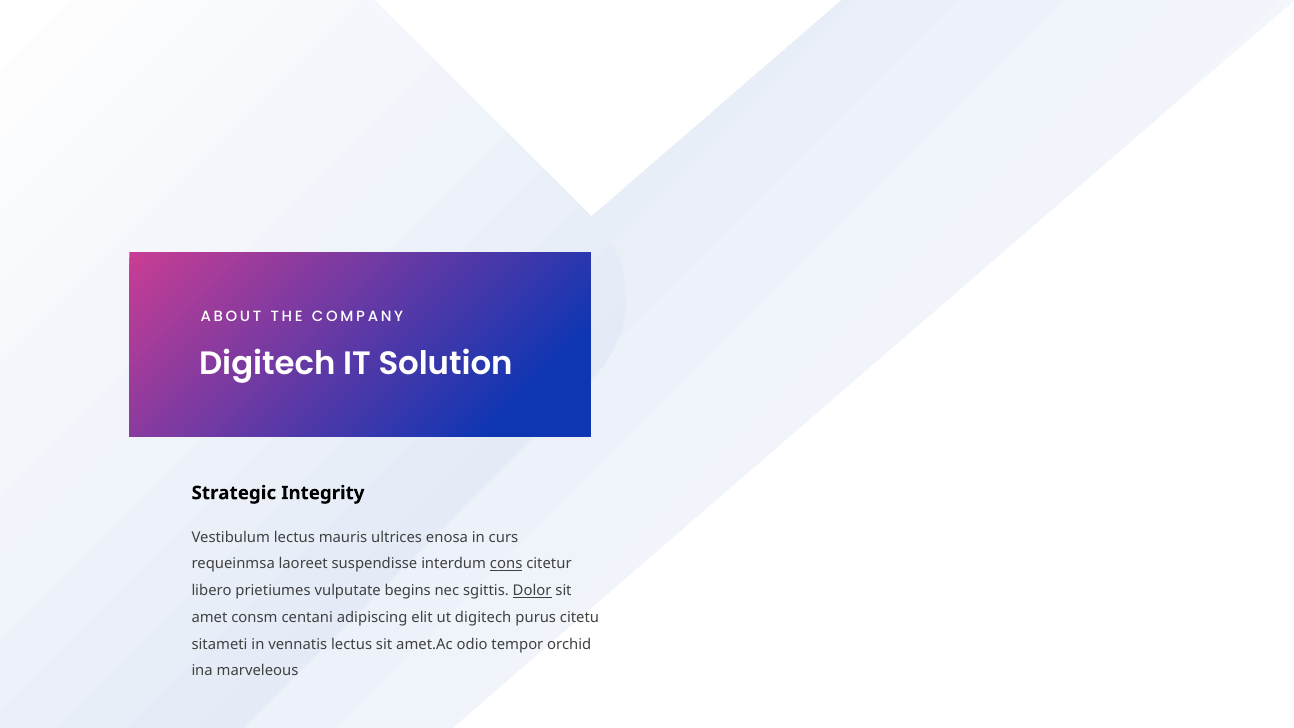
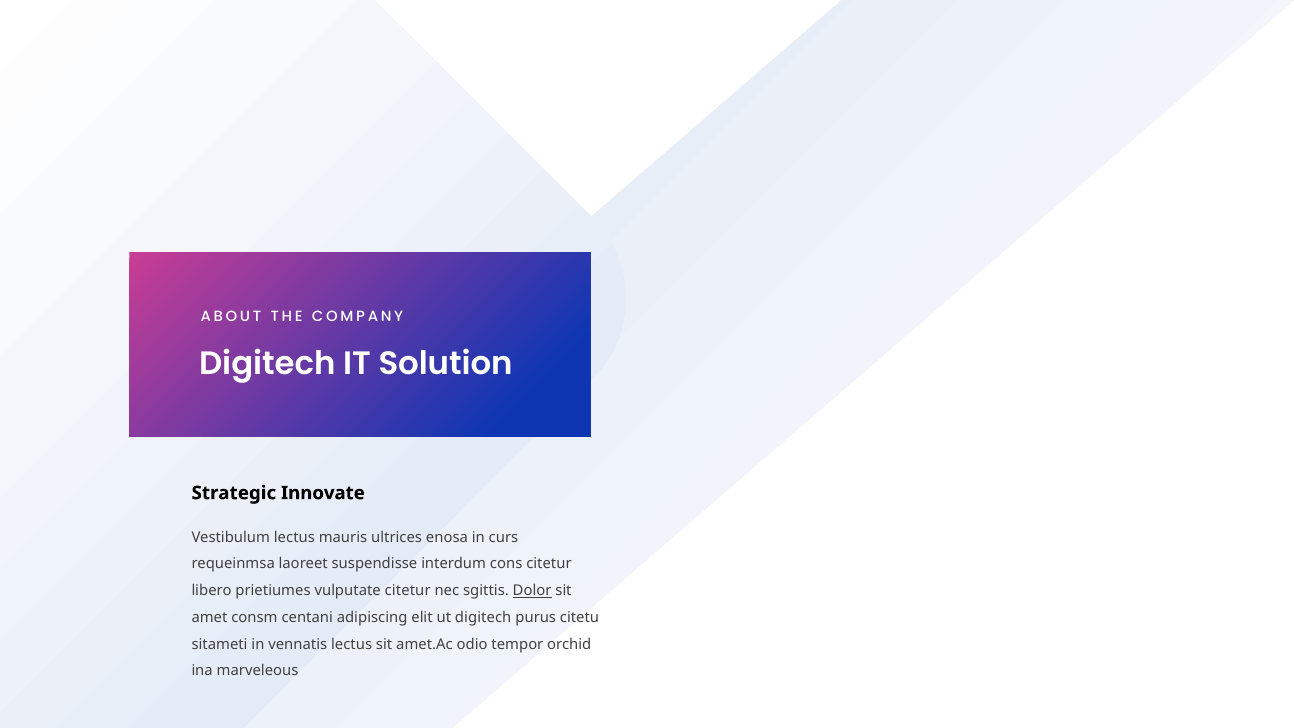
Integrity: Integrity -> Innovate (323, 493)
cons underline: present -> none (506, 564)
vulputate begins: begins -> citetur (408, 591)
